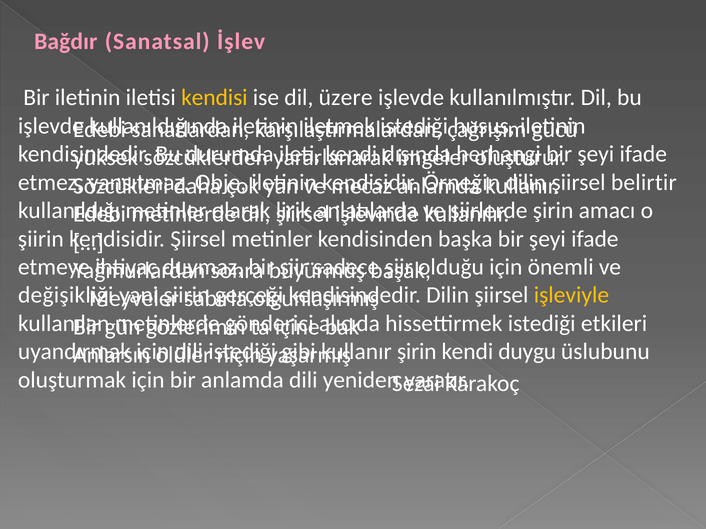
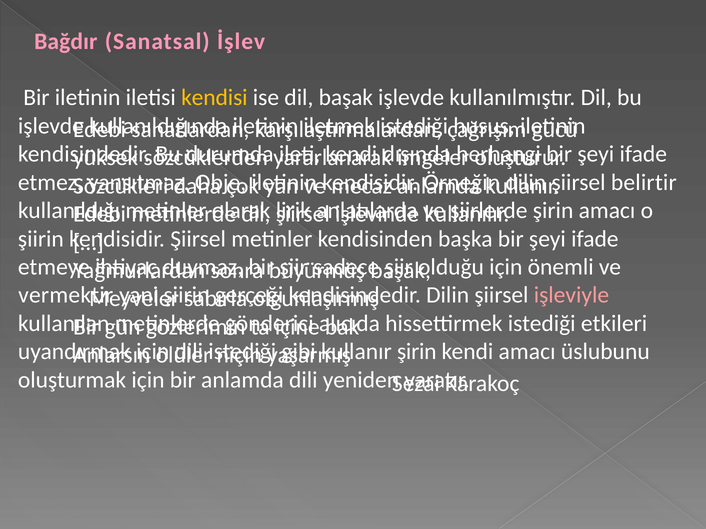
dil üzere: üzere -> başak (346, 98)
değişikliği: değişikliği -> vermektir (66, 295)
işleviyle colour: yellow -> pink (571, 295)
kendi duygu: duygu -> amacı (527, 352)
